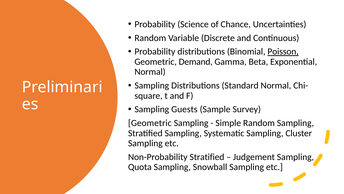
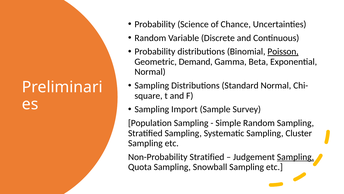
Guests: Guests -> Import (184, 109)
Geometric: Geometric -> Population (150, 123)
Sampling underline: none -> present (295, 157)
